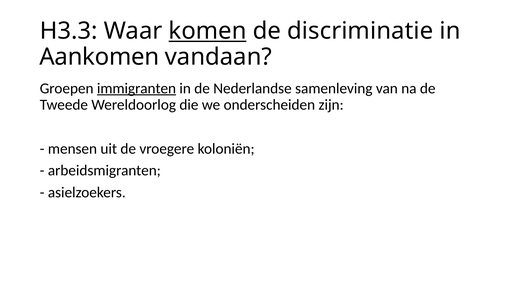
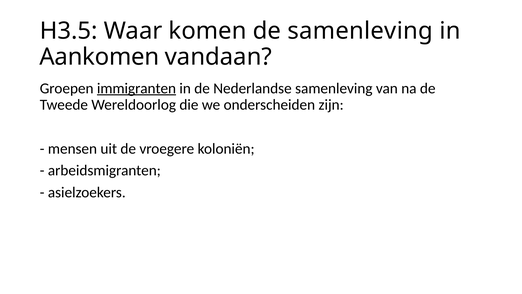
H3.3: H3.3 -> H3.5 (69, 31)
komen underline: present -> none (208, 31)
de discriminatie: discriminatie -> samenleving (360, 31)
